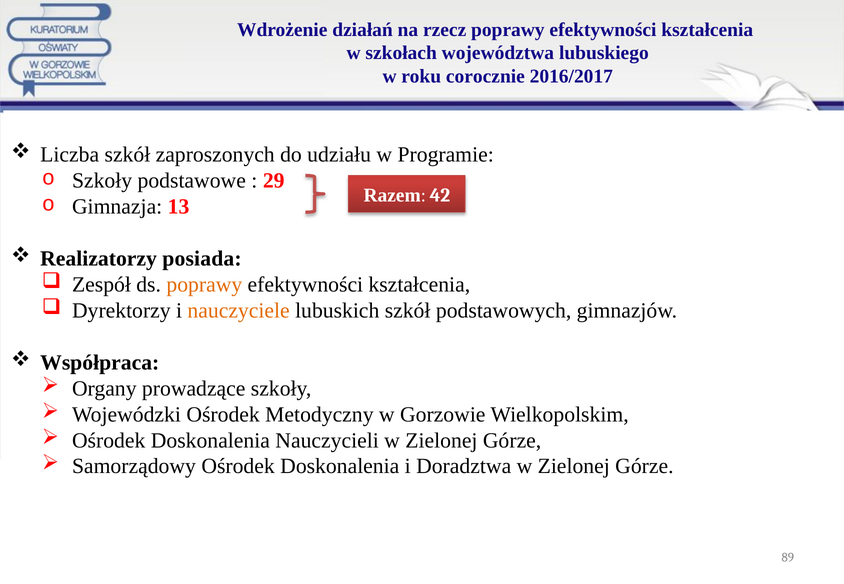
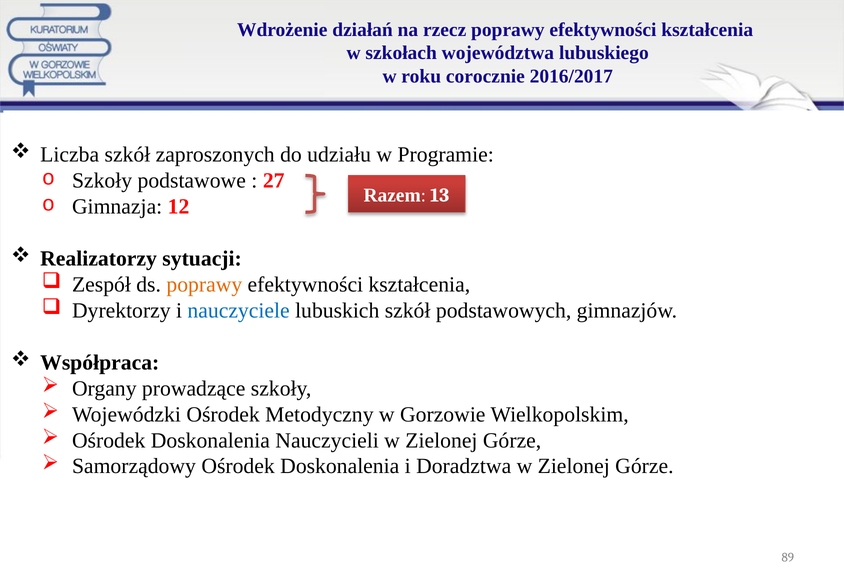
29: 29 -> 27 (274, 181)
42: 42 -> 13 (440, 195)
13: 13 -> 12 (179, 207)
posiada: posiada -> sytuacji (202, 259)
nauczyciele colour: orange -> blue (239, 311)
